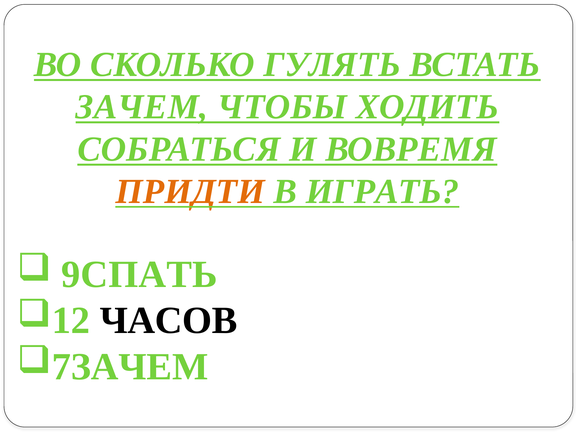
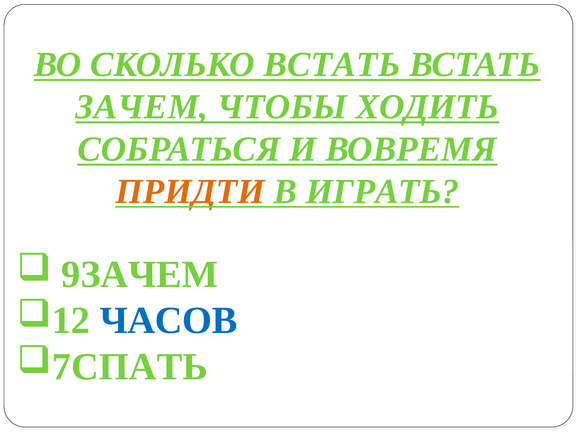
СКОЛЬКО ГУЛЯТЬ: ГУЛЯТЬ -> ВСТАТЬ (332, 64)
9СПАТЬ: 9СПАТЬ -> 9ЗАЧЕМ (140, 274)
ЧАСОВ colour: black -> blue (169, 320)
7ЗАЧЕМ: 7ЗАЧЕМ -> 7СПАТЬ (130, 366)
